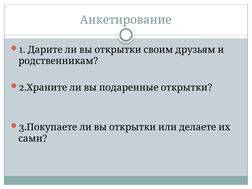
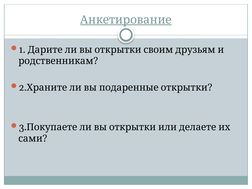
Анкетирование underline: none -> present (126, 20)
